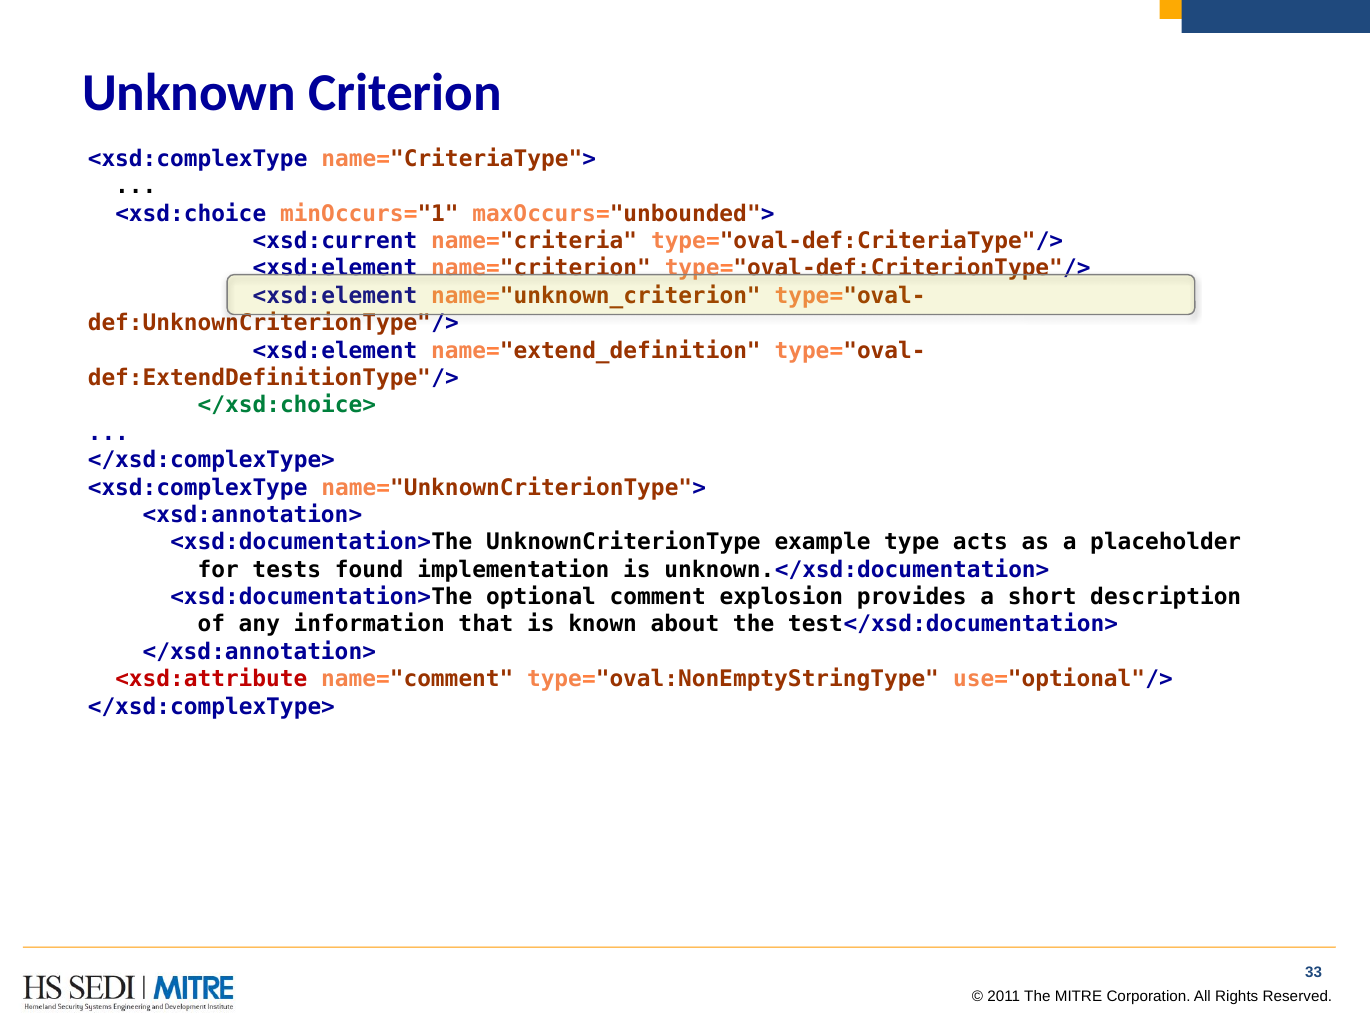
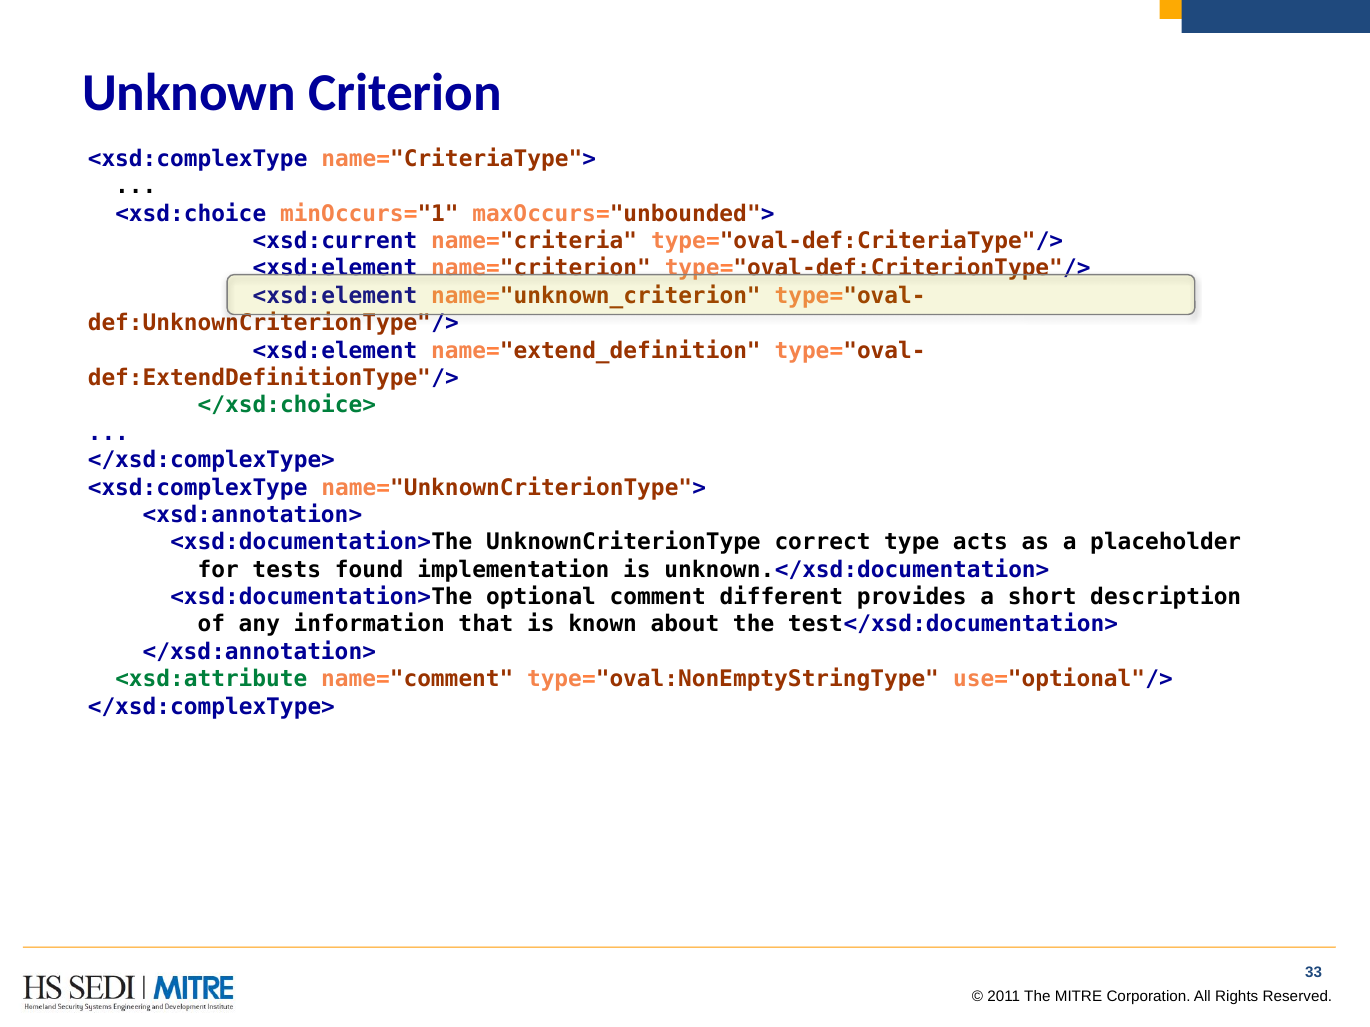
example: example -> correct (823, 543)
explosion: explosion -> different (781, 597)
<xsd:attribute colour: red -> green (211, 680)
